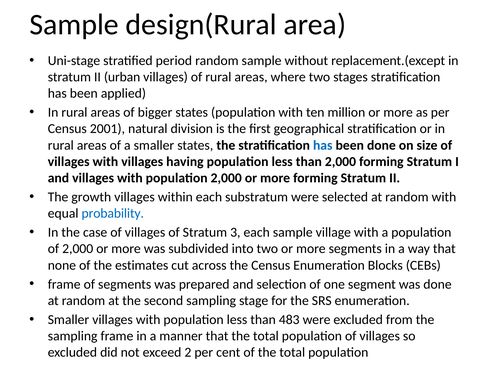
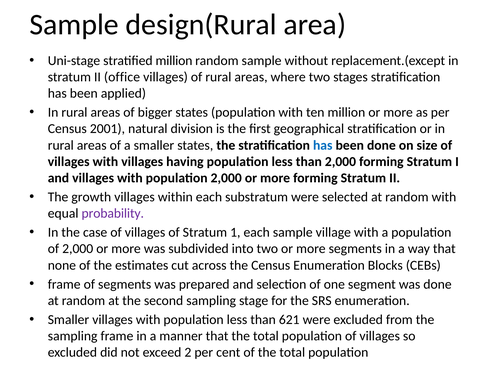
stratified period: period -> million (174, 61)
urban: urban -> office (122, 77)
probability colour: blue -> purple (113, 213)
3: 3 -> 1 (235, 232)
483: 483 -> 621 (289, 319)
